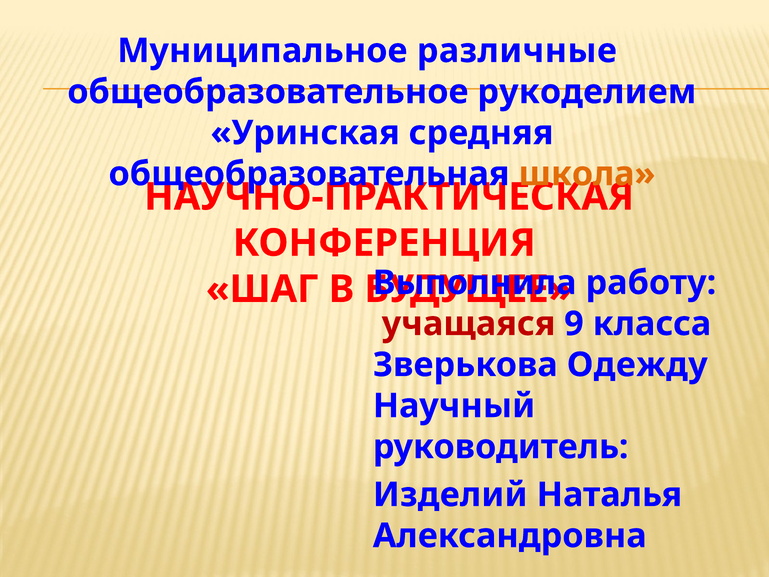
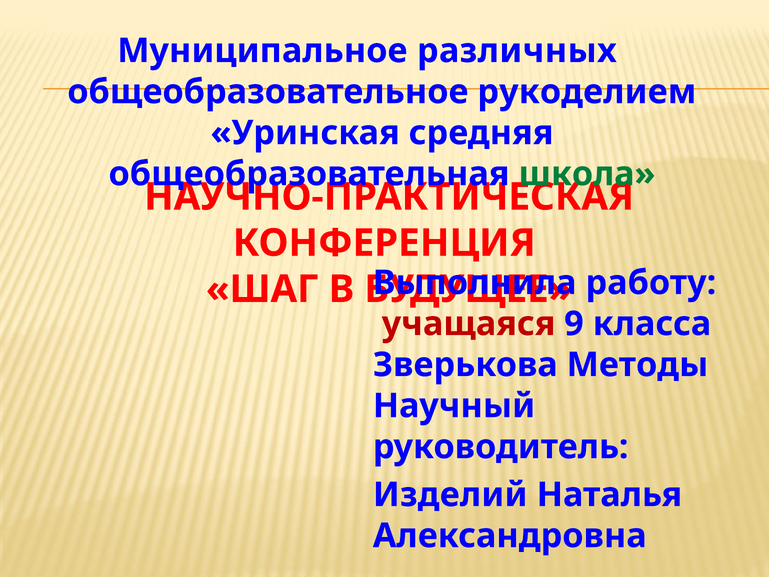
различные: различные -> различных (517, 51)
школа colour: orange -> green (587, 174)
Одежду: Одежду -> Методы (637, 365)
